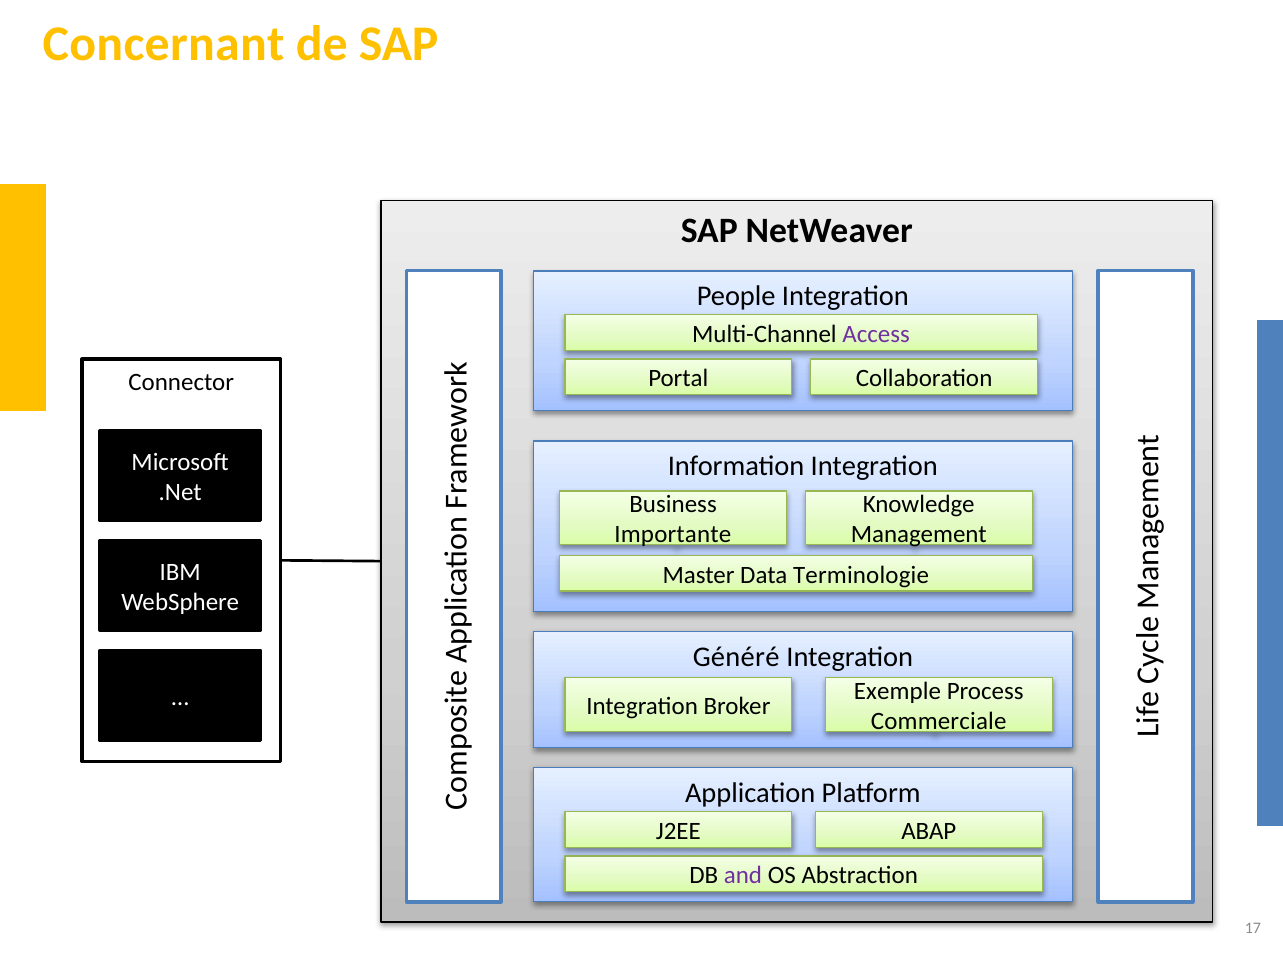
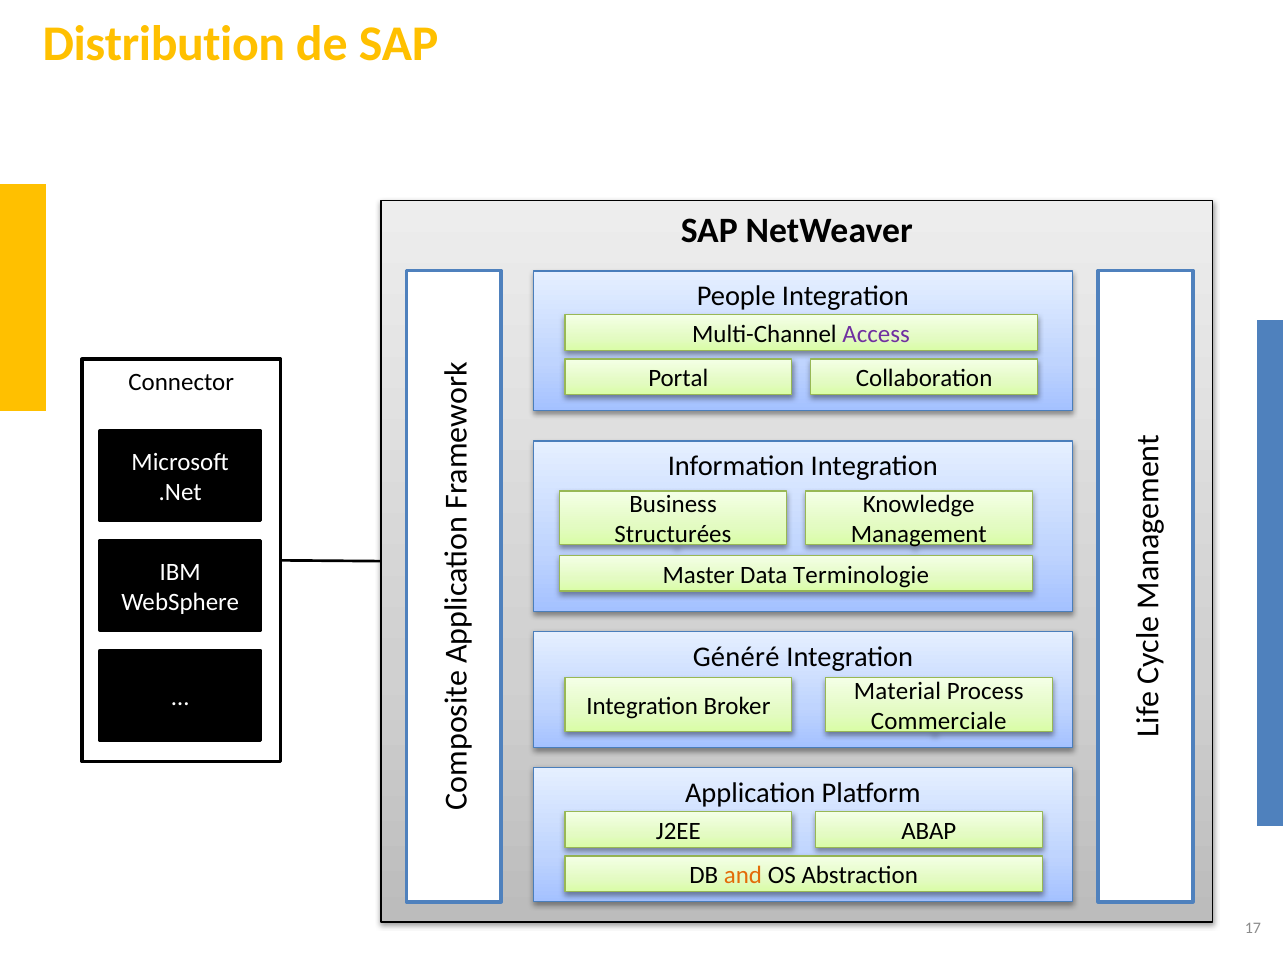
Concernant: Concernant -> Distribution (164, 44)
Importante: Importante -> Structurées (673, 535)
Exemple: Exemple -> Material (897, 692)
and colour: purple -> orange (743, 876)
